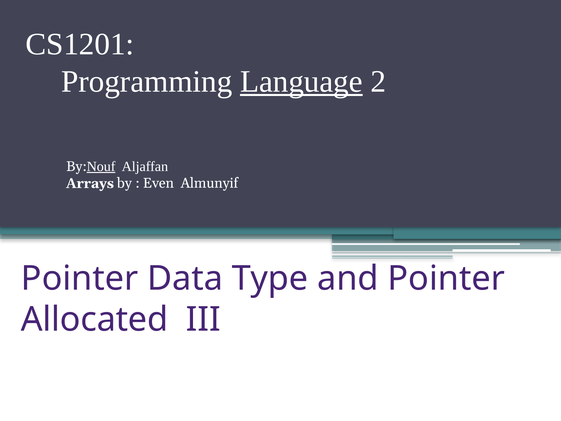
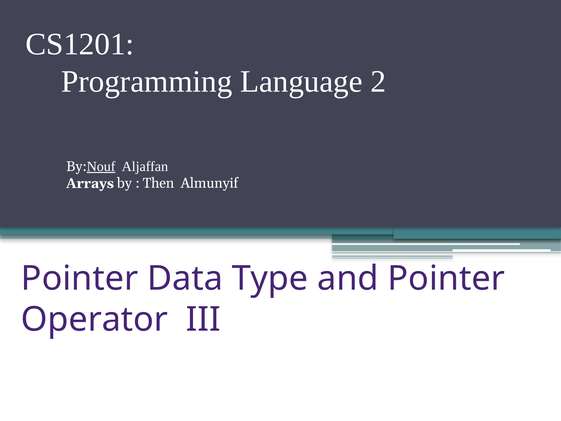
Language underline: present -> none (301, 81)
Even: Even -> Then (158, 183)
Allocated: Allocated -> Operator (94, 319)
